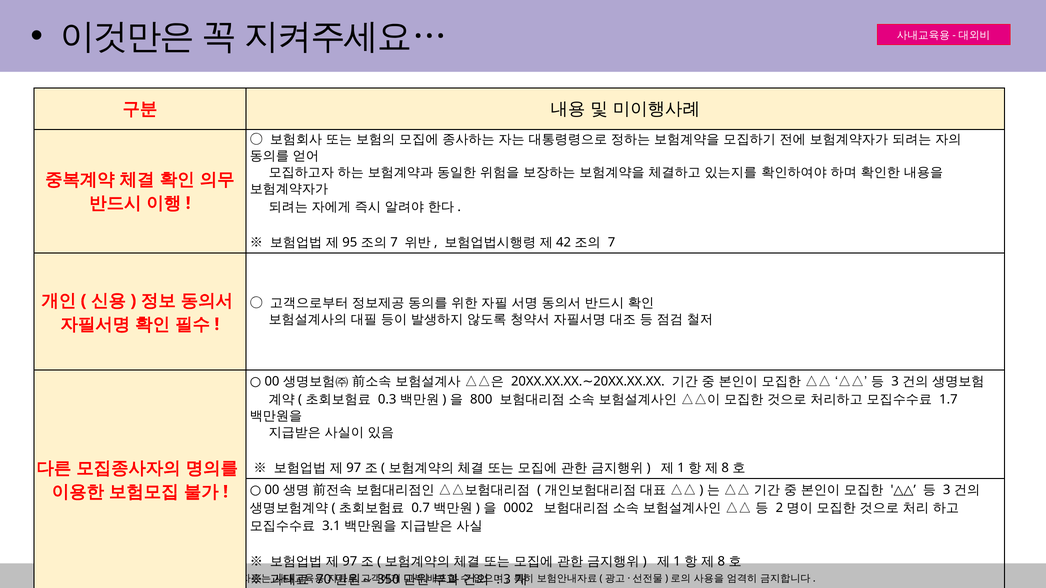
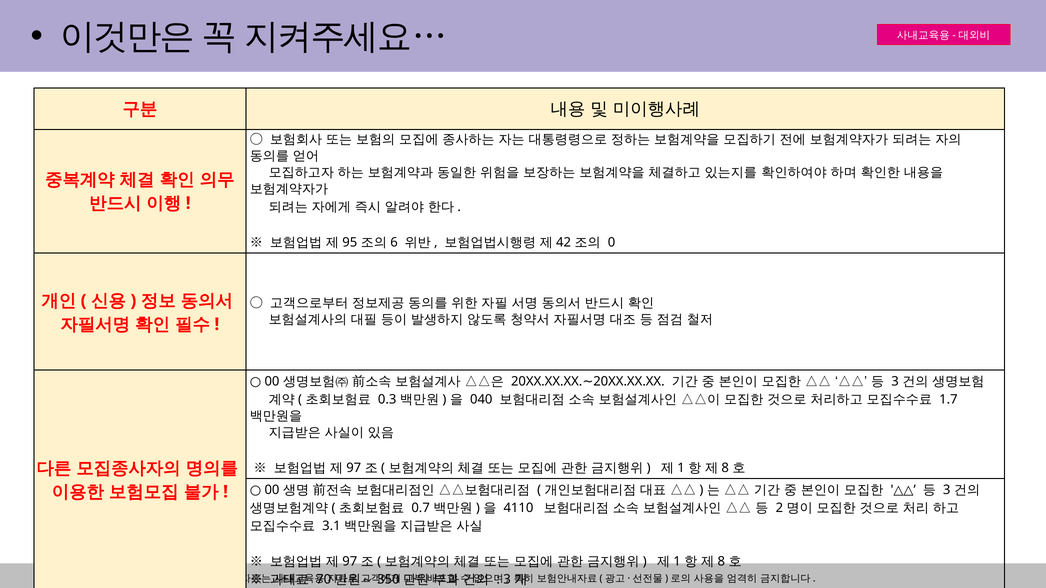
7: 7 -> 6 (394, 243)
7: 7 -> 0 (612, 243)
800: 800 -> 040 (481, 400)
0002: 0002 -> 4110 (518, 508)
